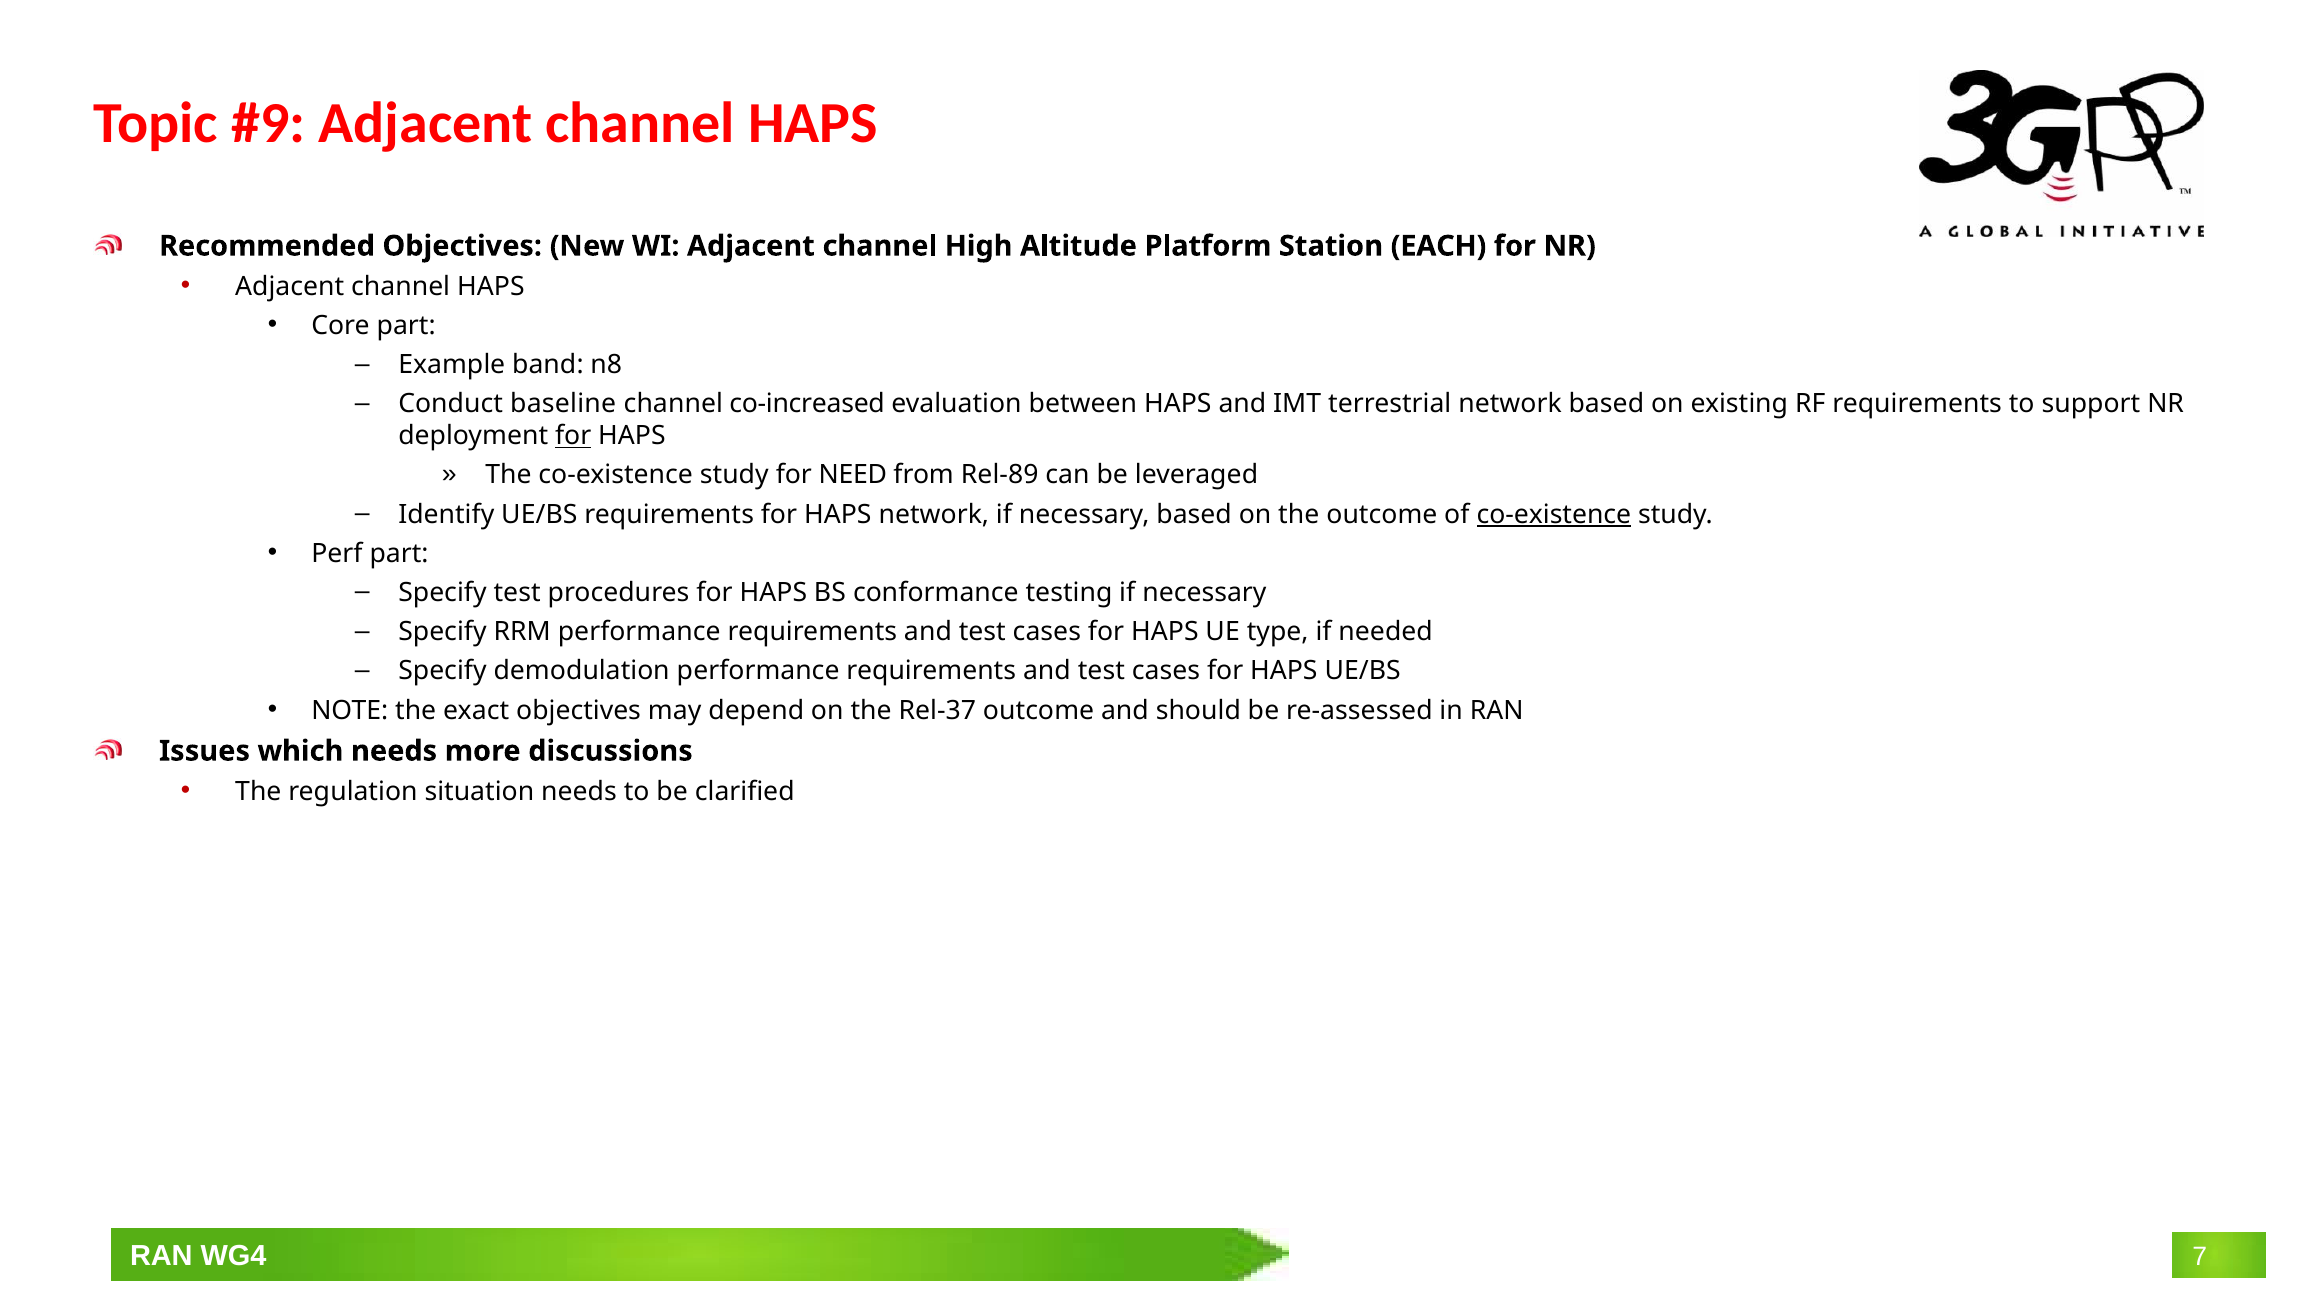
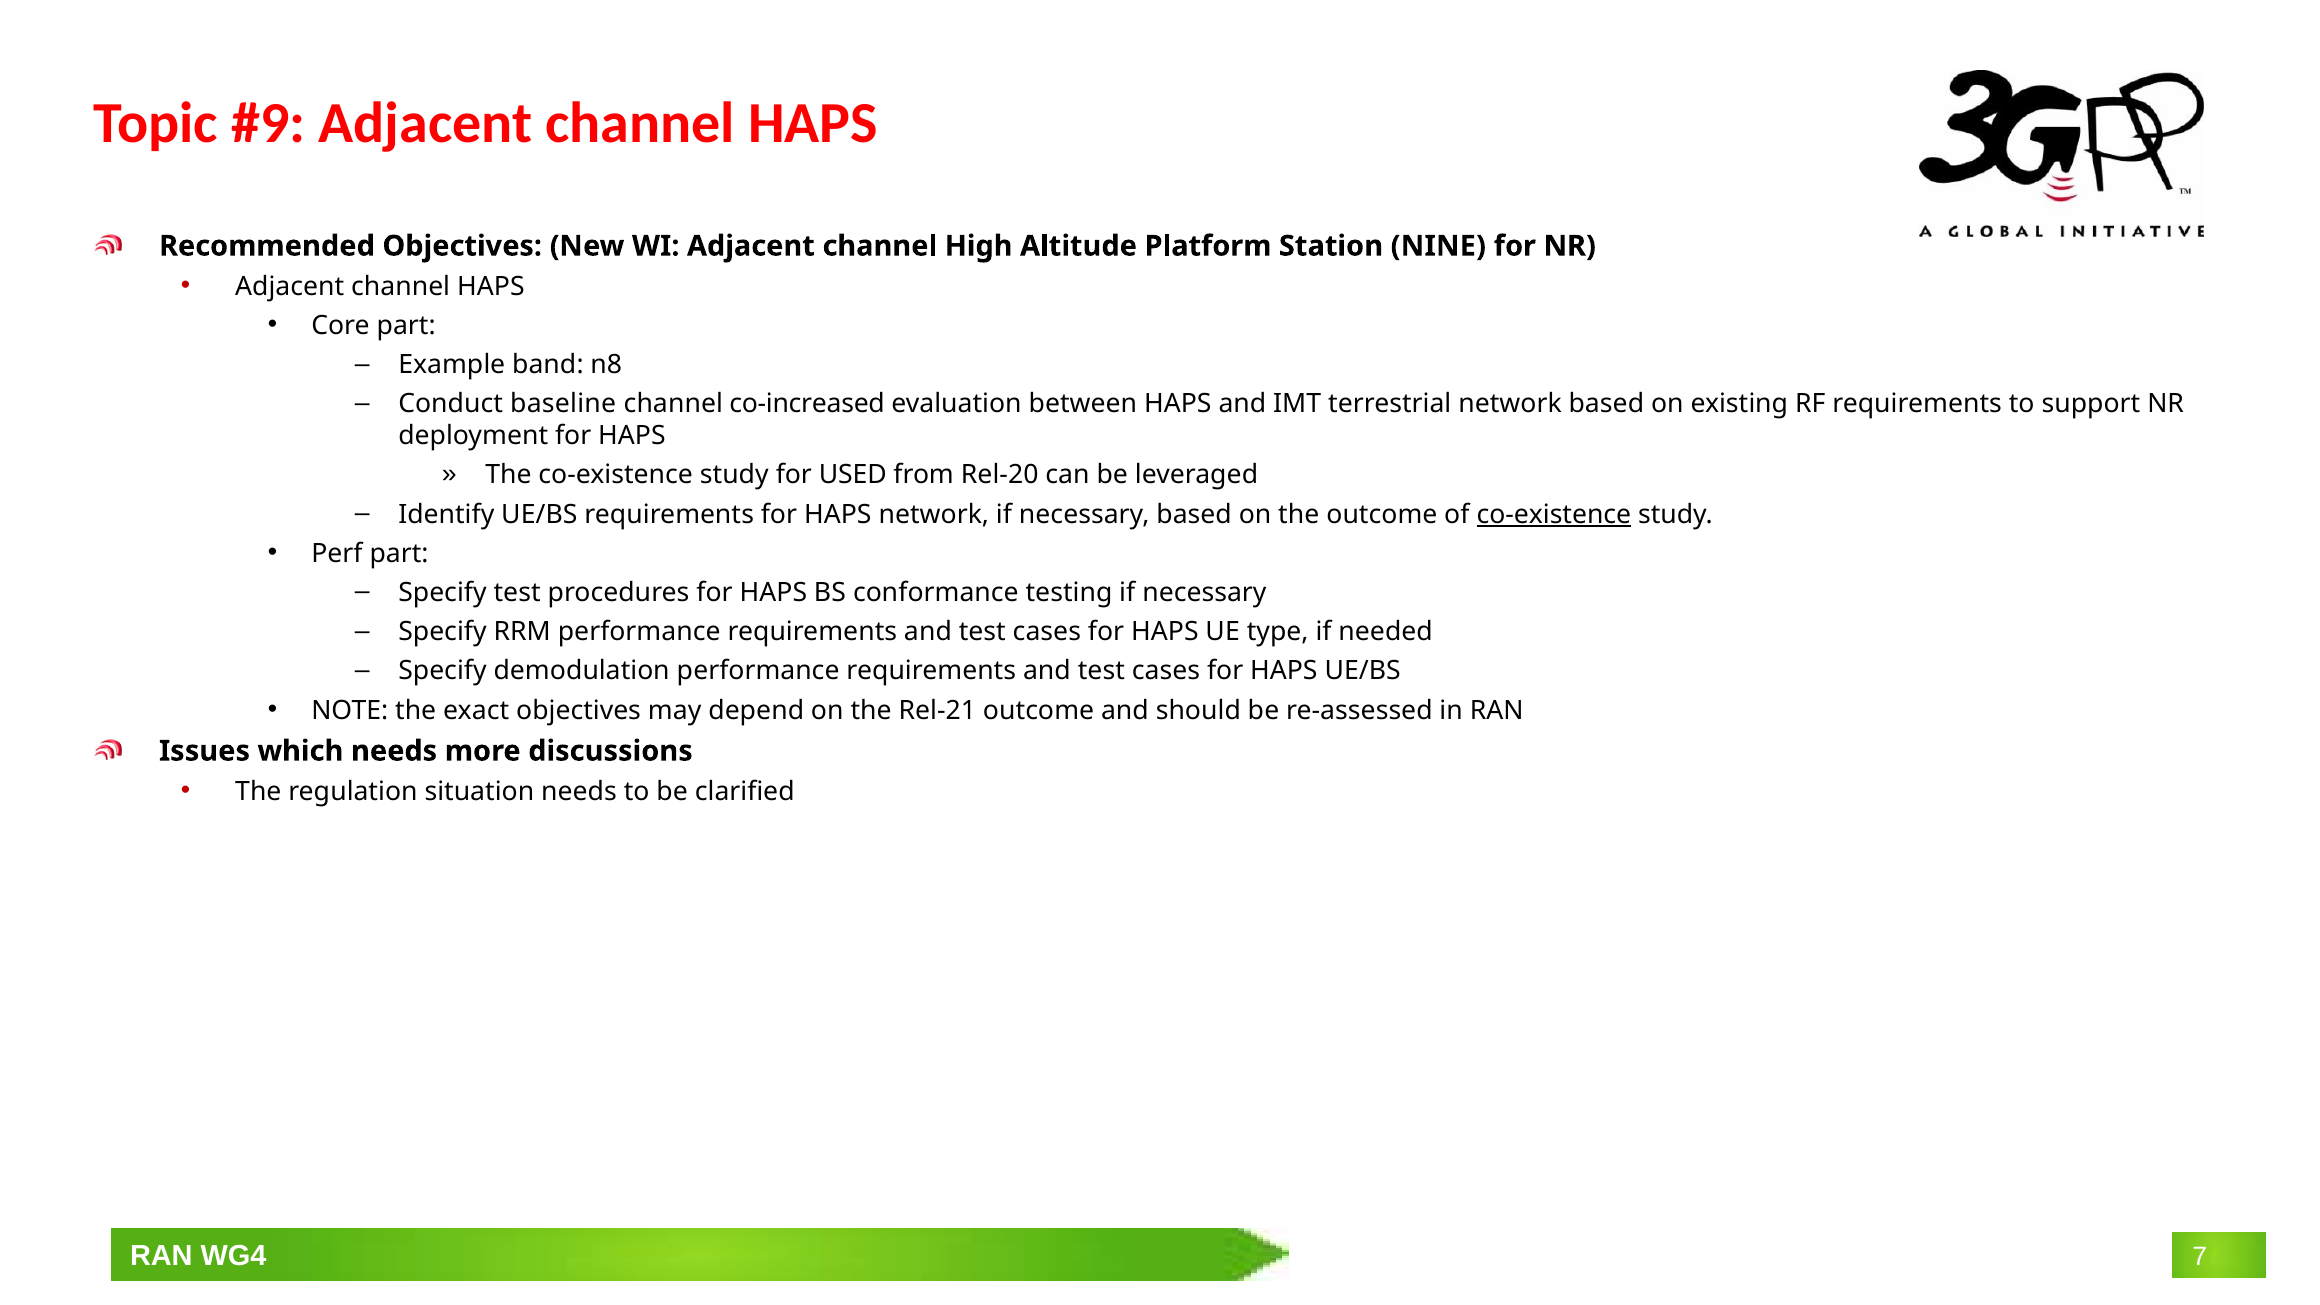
EACH: EACH -> NINE (1438, 246)
for underline: present -> none (573, 436)
NEED: NEED -> USED (853, 475)
Rel-89: Rel-89 -> Rel-20 (1000, 475)
Rel-37: Rel-37 -> Rel-21 (937, 710)
